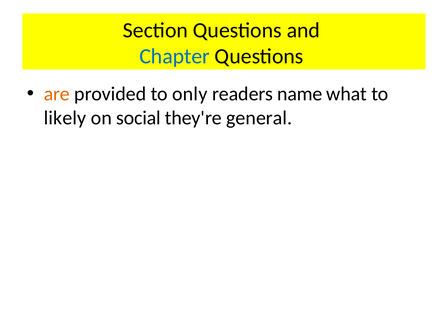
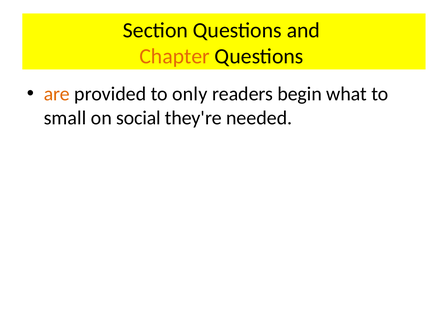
Chapter colour: blue -> orange (175, 56)
name: name -> begin (300, 94)
likely: likely -> small (65, 118)
general: general -> needed (259, 118)
